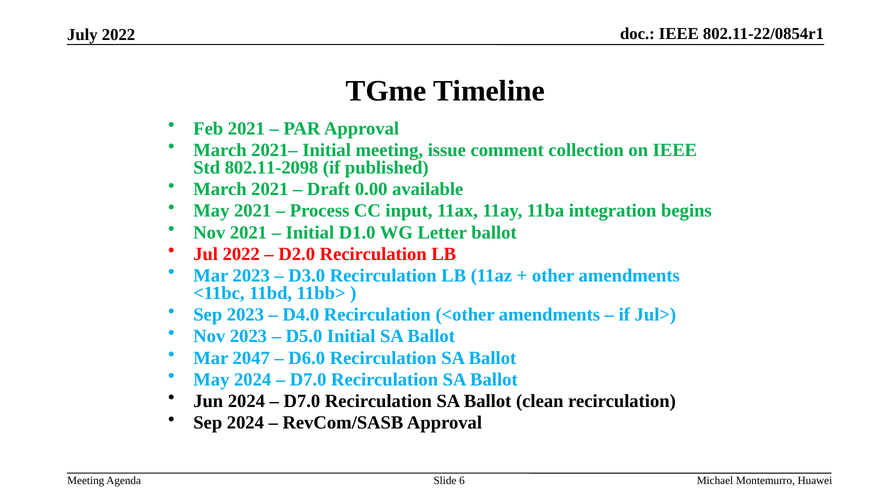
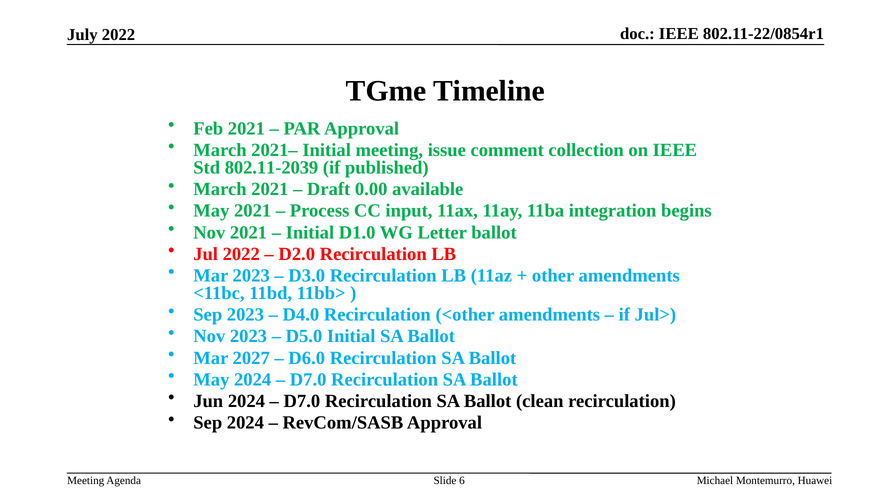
802.11-2098: 802.11-2098 -> 802.11-2039 (272, 168)
2047: 2047 -> 2027 (251, 358)
